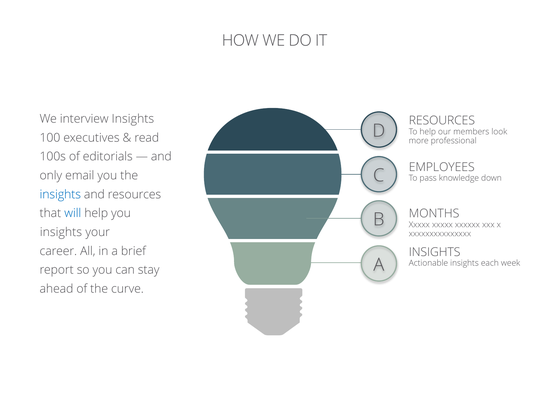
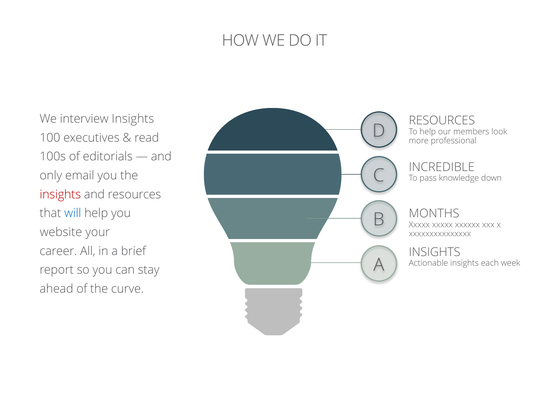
EMPLOYEES: EMPLOYEES -> INCREDIBLE (442, 167)
insights colour: blue -> red (60, 194)
insights: insights -> website (61, 232)
